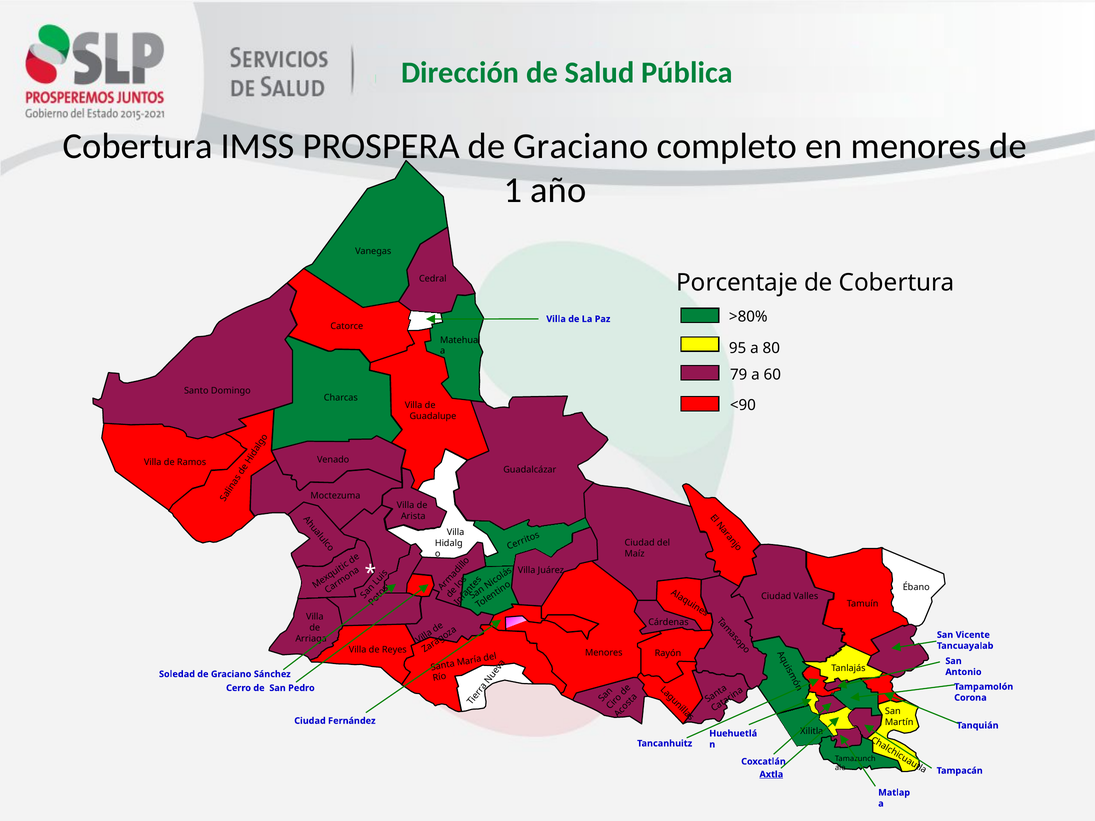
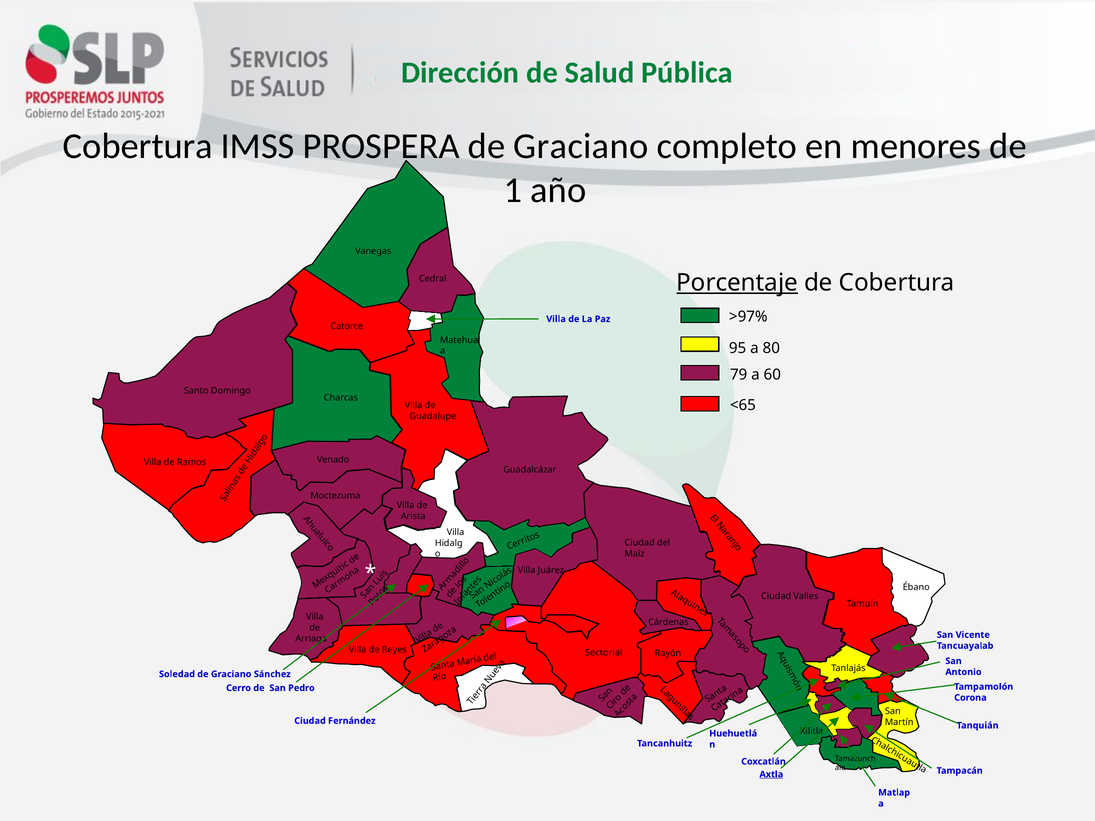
Porcentaje underline: none -> present (737, 283)
>80%: >80% -> >97% (748, 317)
<90: <90 -> <65 (743, 405)
Menores: Menores -> Sectorial (604, 653)
